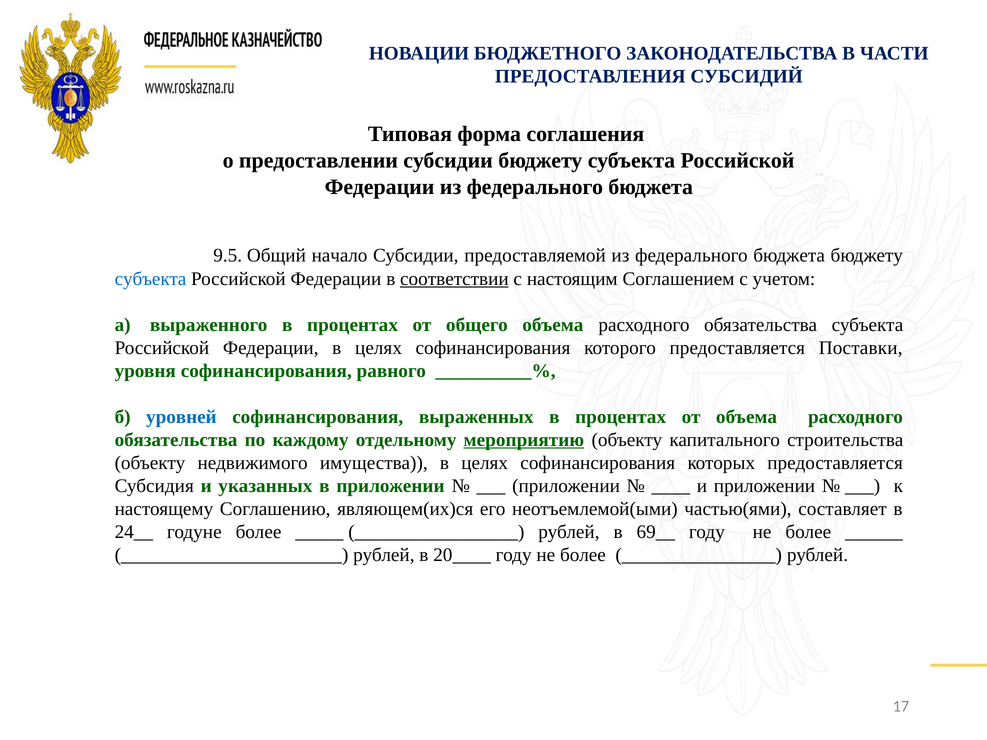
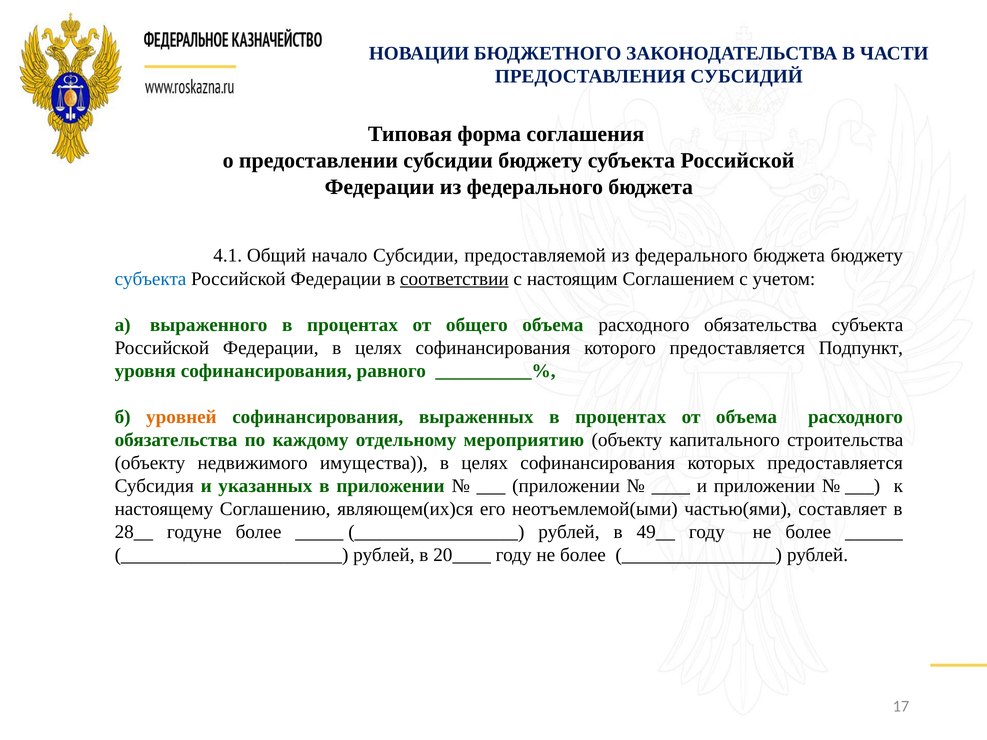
9.5: 9.5 -> 4.1 (228, 256)
Поставки: Поставки -> Подпункт (861, 348)
уровней colour: blue -> orange (181, 417)
мероприятию underline: present -> none (524, 440)
24__: 24__ -> 28__ (134, 532)
69__: 69__ -> 49__ (656, 532)
